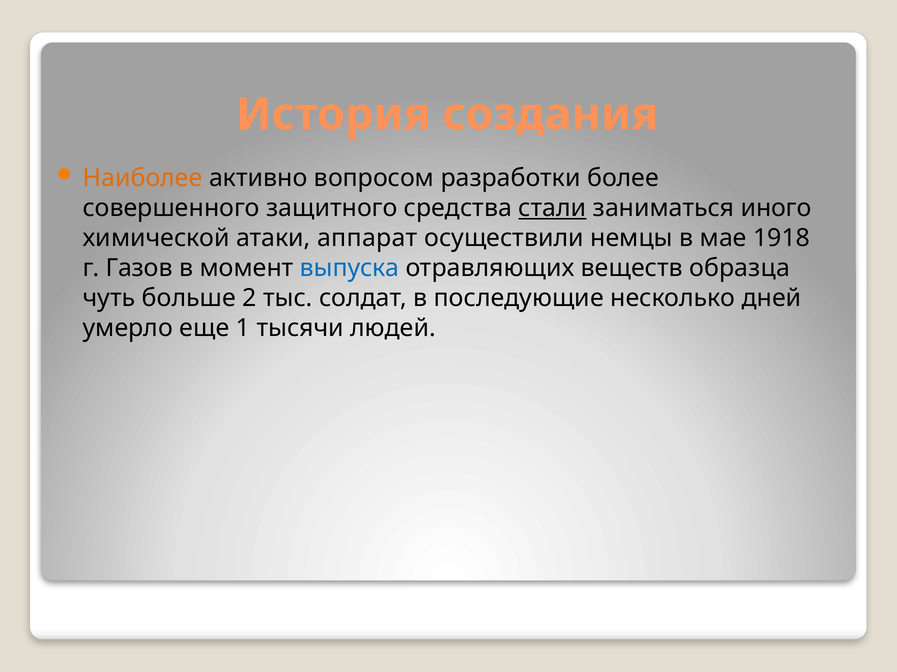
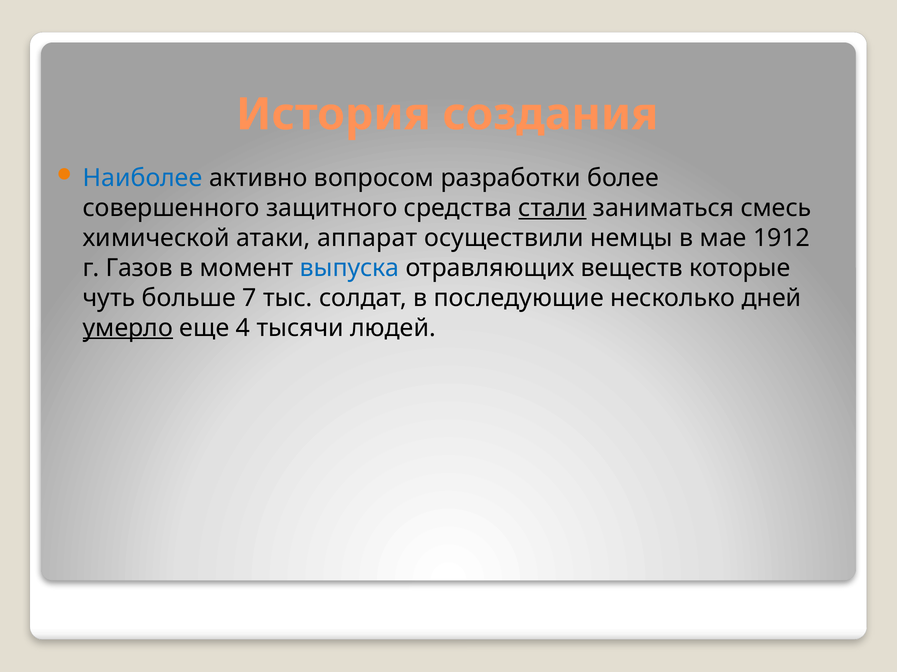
Наиболее colour: orange -> blue (143, 178)
иного: иного -> смесь (776, 208)
1918: 1918 -> 1912 (782, 238)
образца: образца -> которые (740, 268)
2: 2 -> 7 (250, 298)
умерло underline: none -> present (128, 328)
1: 1 -> 4 (243, 328)
